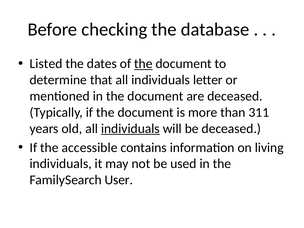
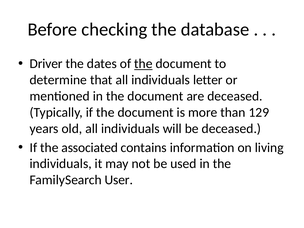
Listed: Listed -> Driver (46, 64)
311: 311 -> 129 (259, 112)
individuals underline: present -> none (130, 129)
accessible: accessible -> associated (90, 148)
